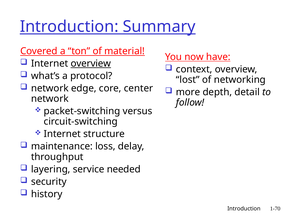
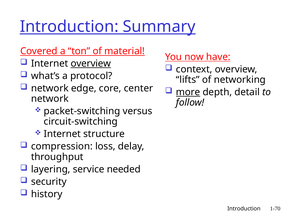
lost: lost -> lifts (188, 80)
more underline: none -> present (188, 92)
maintenance: maintenance -> compression (62, 146)
